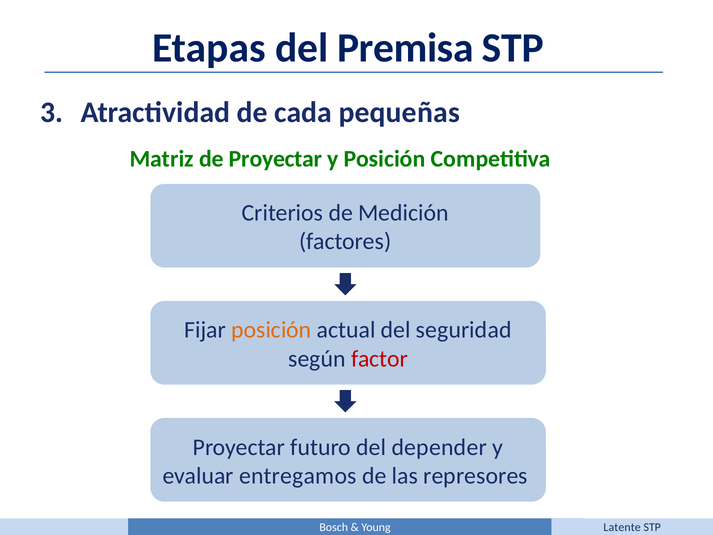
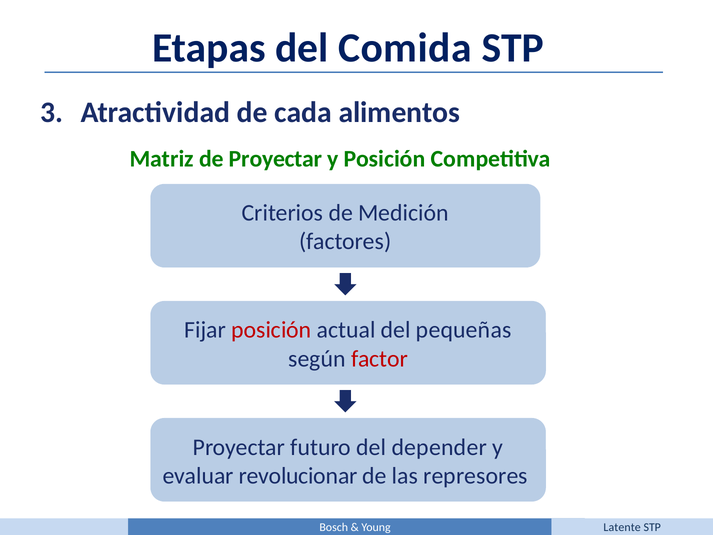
Premisa: Premisa -> Comida (405, 48)
pequeñas: pequeñas -> alimentos (399, 113)
posición colour: orange -> red (271, 330)
seguridad: seguridad -> pequeñas (464, 330)
entregamos: entregamos -> revolucionar (298, 475)
